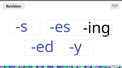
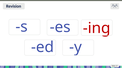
ing colour: black -> red (97, 28)
